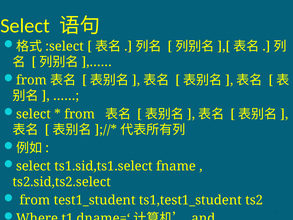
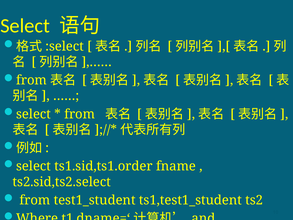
ts1.sid,ts1.select: ts1.sid,ts1.select -> ts1.sid,ts1.order (103, 166)
